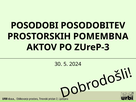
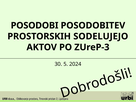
POMEMBNA: POMEMBNA -> SODELUJEJO (101, 36)
